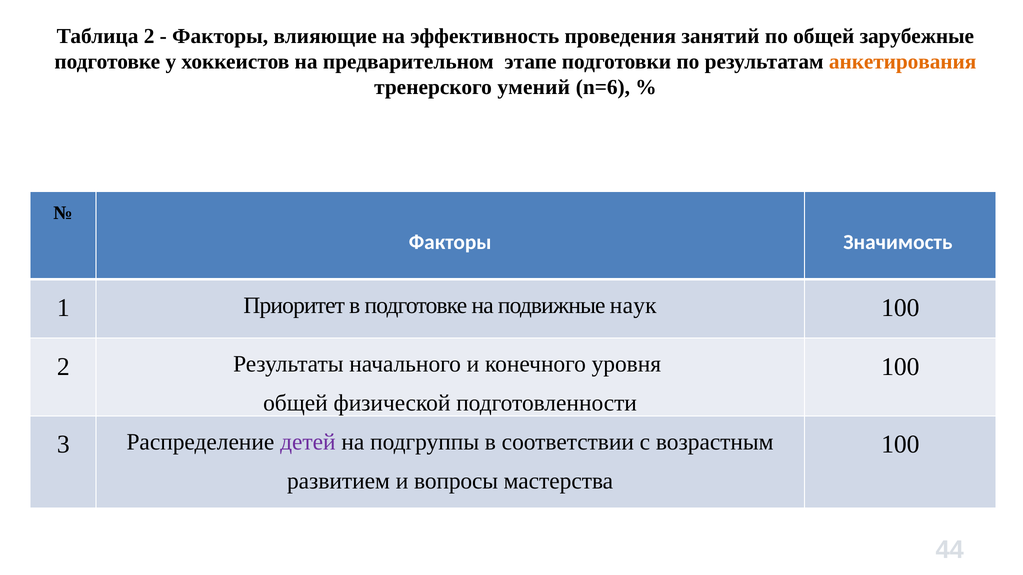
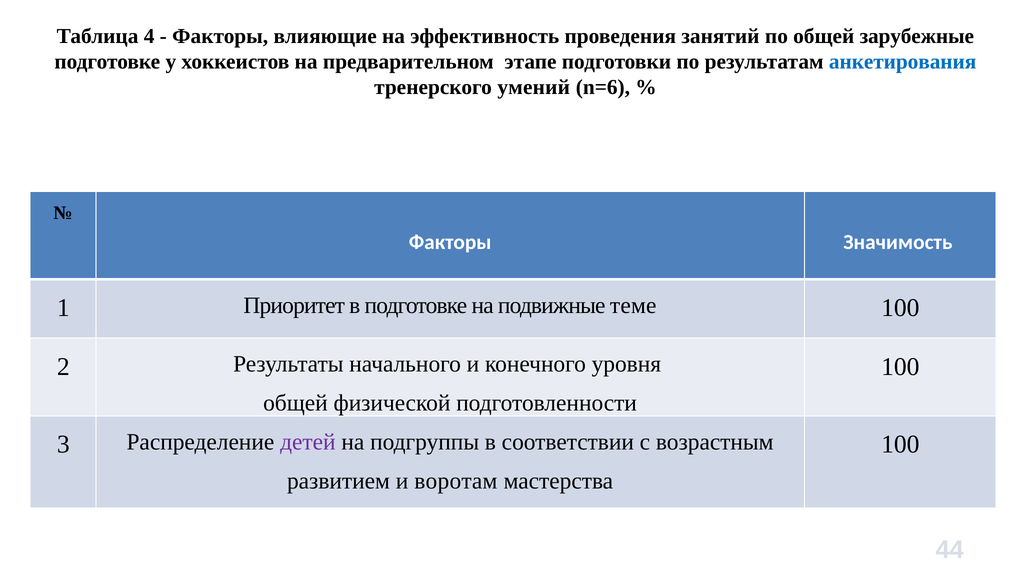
Таблица 2: 2 -> 4 (149, 36)
анкетирования colour: orange -> blue (903, 62)
наук: наук -> теме (633, 306)
вопросы: вопросы -> воротам (456, 481)
